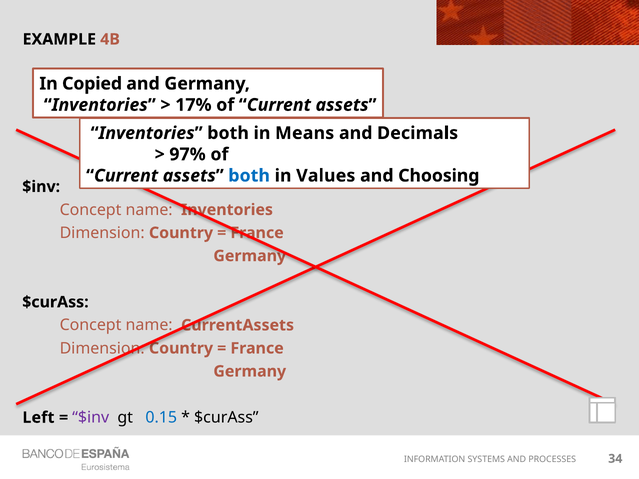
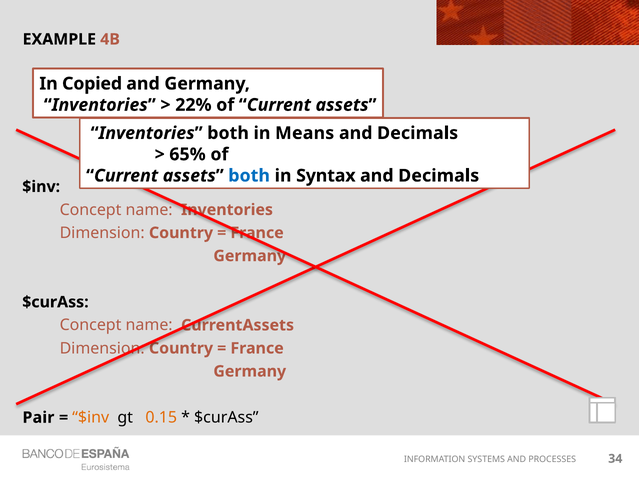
17%: 17% -> 22% (193, 105)
97%: 97% -> 65% (188, 154)
Values: Values -> Syntax (326, 176)
Choosing: Choosing -> Decimals (439, 176)
Left: Left -> Pair (38, 418)
$inv colour: purple -> orange (91, 418)
0.15 colour: blue -> orange (161, 418)
